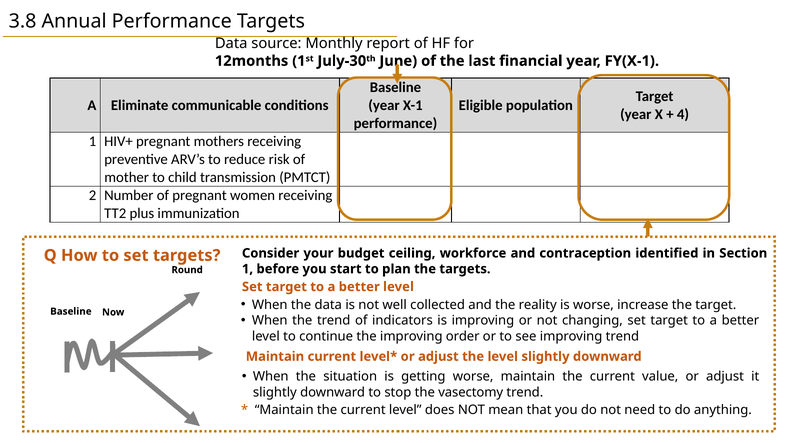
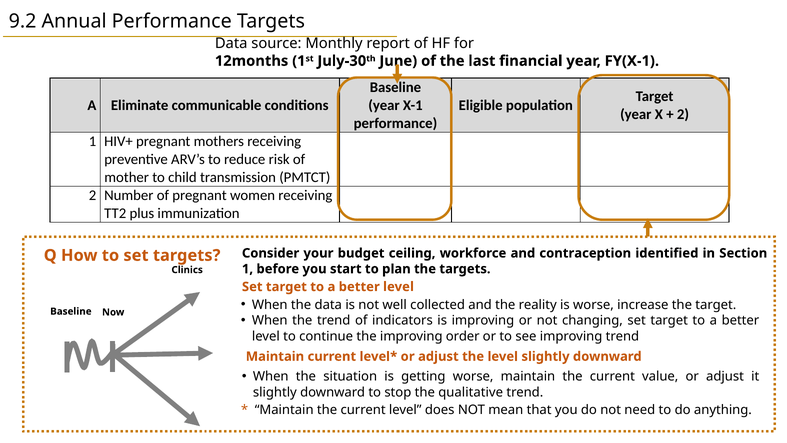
3.8: 3.8 -> 9.2 (23, 21)
4: 4 -> 2 (683, 114)
Round: Round -> Clinics (187, 270)
vasectomy: vasectomy -> qualitative (471, 392)
